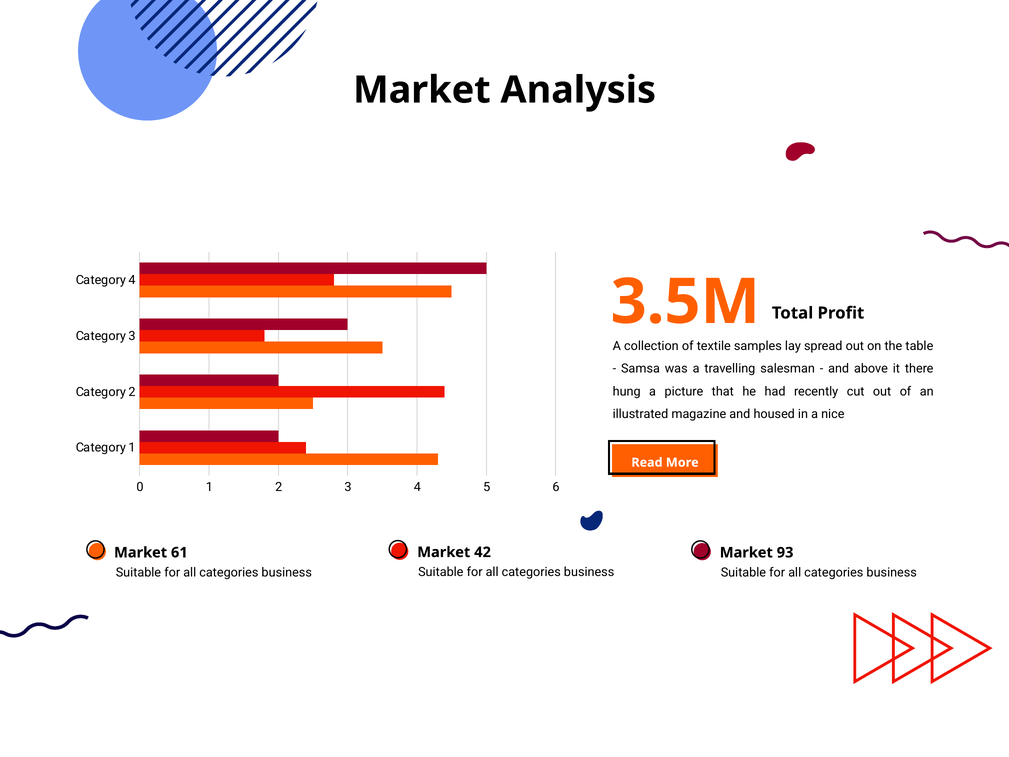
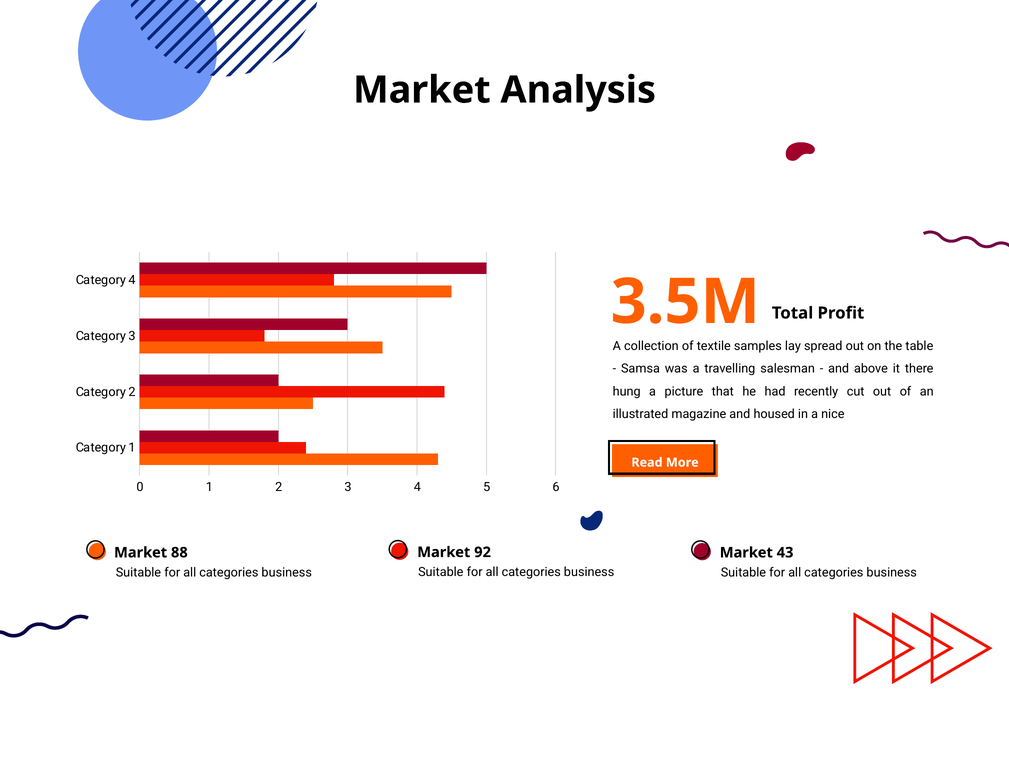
42: 42 -> 92 (483, 552)
61: 61 -> 88 (179, 552)
93: 93 -> 43 (785, 552)
